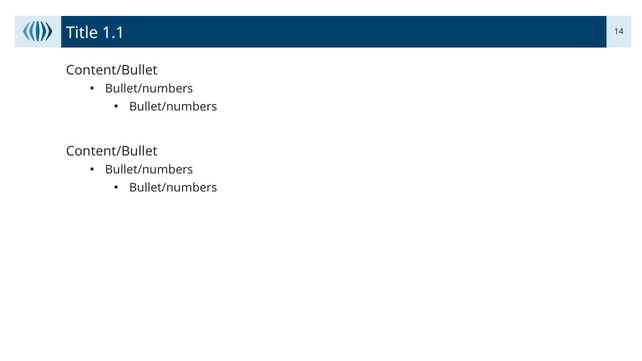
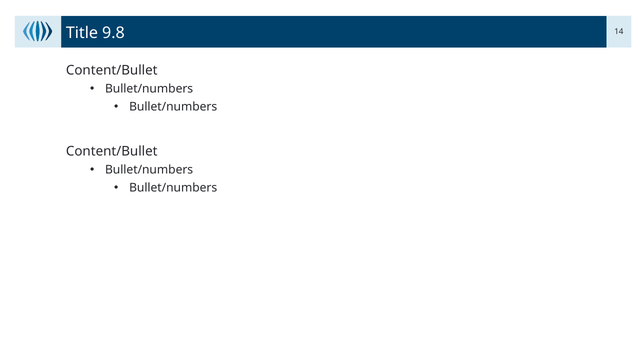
1.1: 1.1 -> 9.8 (113, 33)
